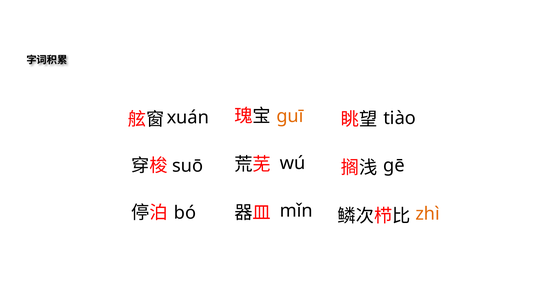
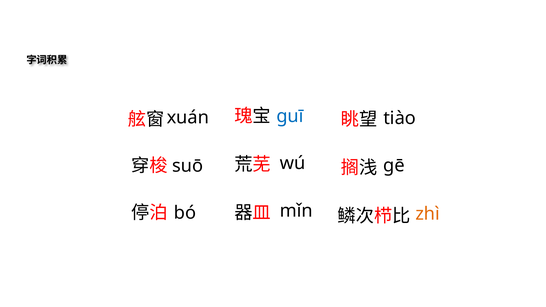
ɡuī colour: orange -> blue (290, 116)
